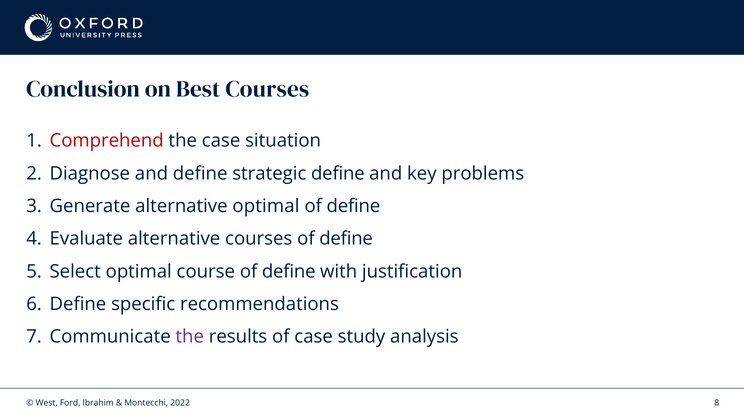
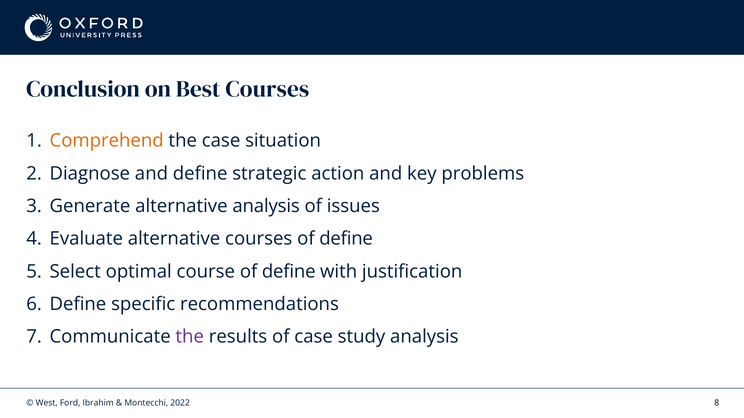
Comprehend colour: red -> orange (107, 141)
strategic define: define -> action (338, 174)
alternative optimal: optimal -> analysis (266, 206)
define: define -> issues (353, 206)
